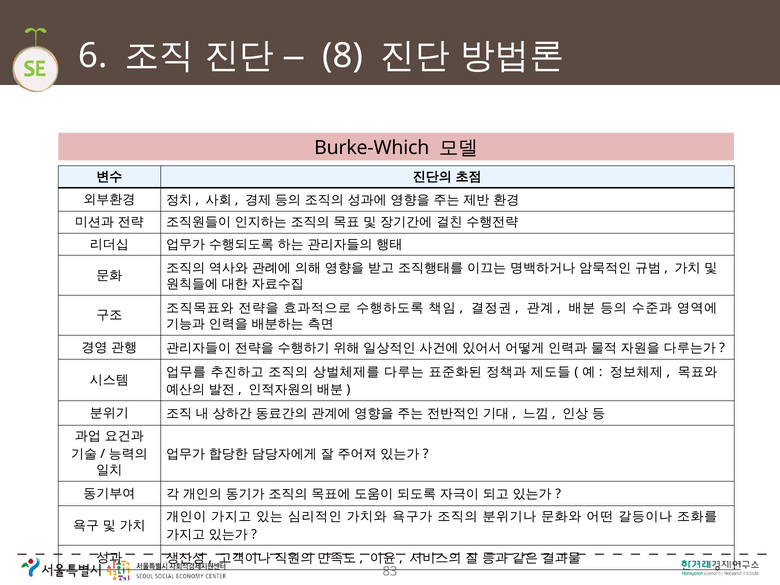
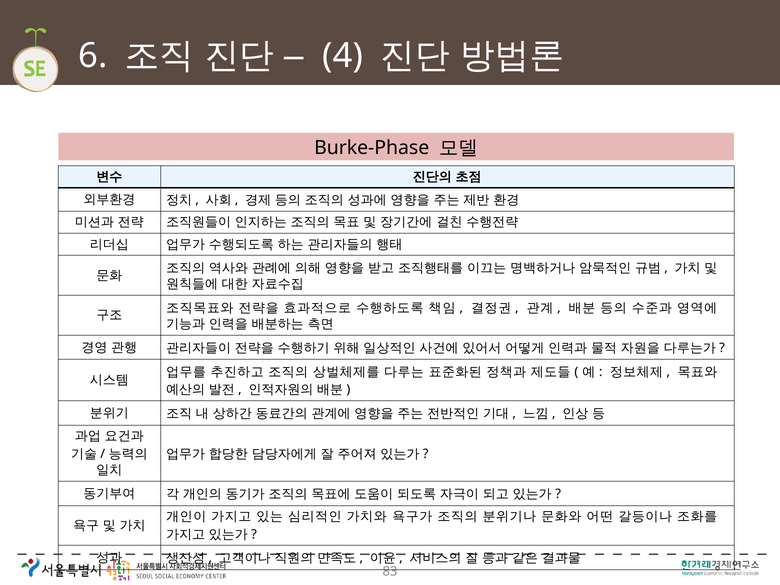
8: 8 -> 4 (343, 56)
Burke-Which: Burke-Which -> Burke-Phase (372, 148)
